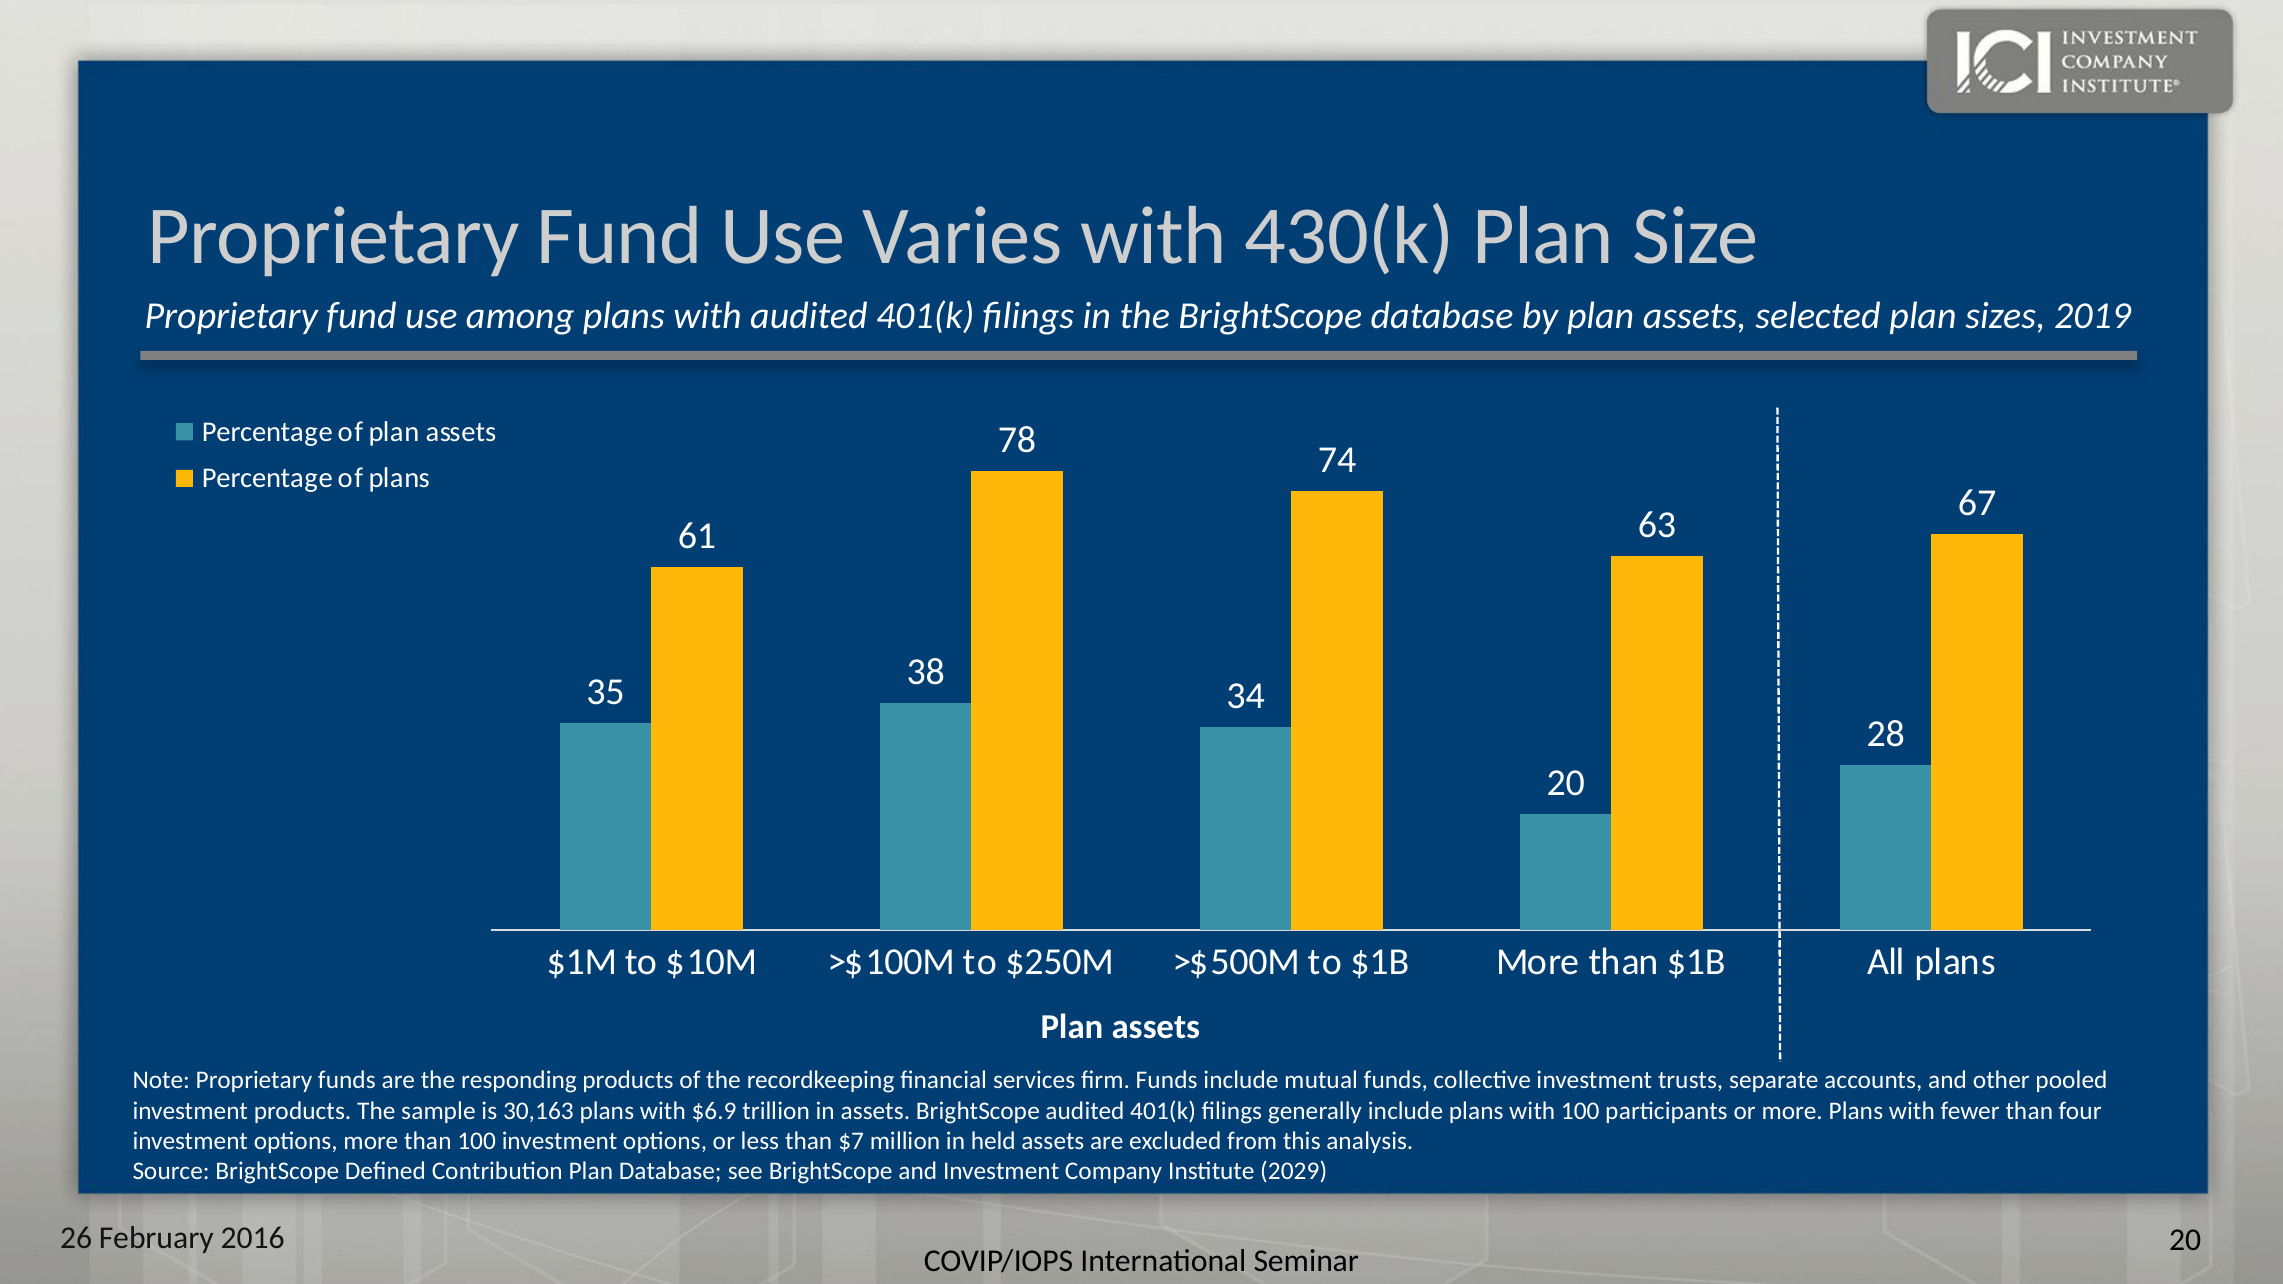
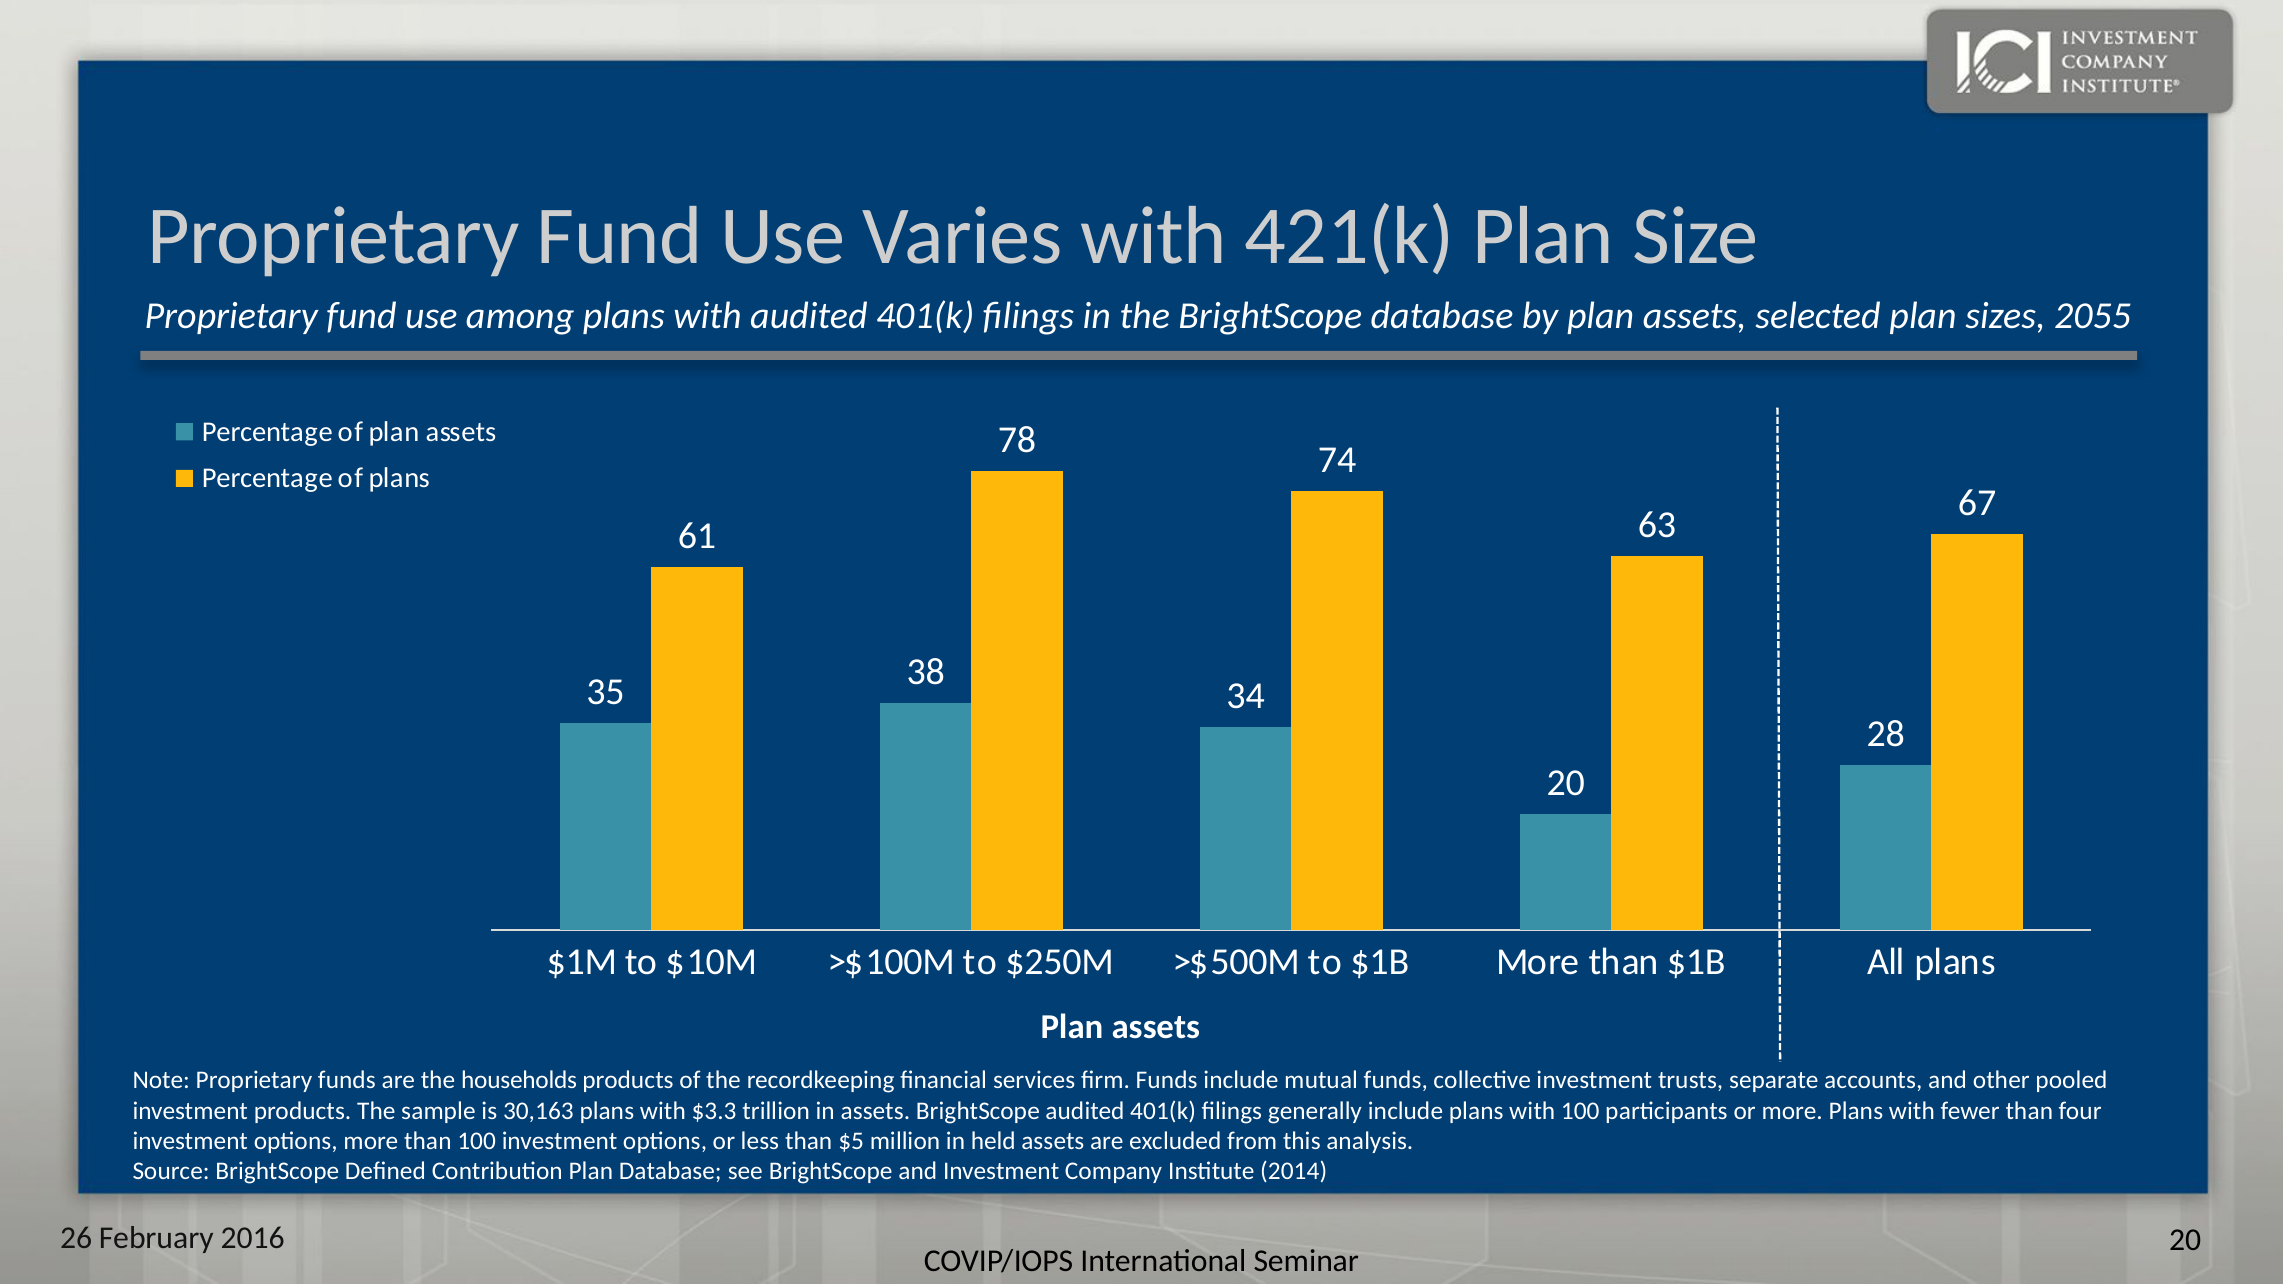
430(k: 430(k -> 421(k (1350, 236)
2019: 2019 -> 2055 (2093, 316)
responding: responding -> households (519, 1081)
$6.9: $6.9 -> $3.3 (714, 1111)
$7: $7 -> $5 (851, 1141)
2029: 2029 -> 2014 (1294, 1172)
